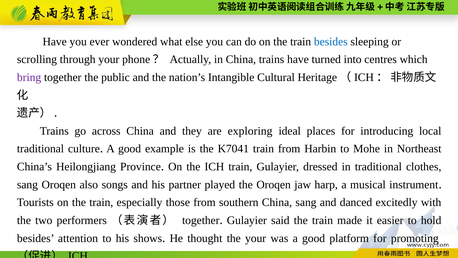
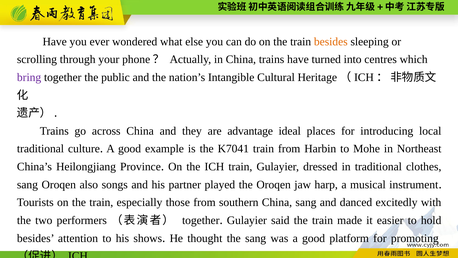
besides colour: blue -> orange (331, 42)
exploring: exploring -> advantage (250, 131)
the your: your -> sang (256, 238)
